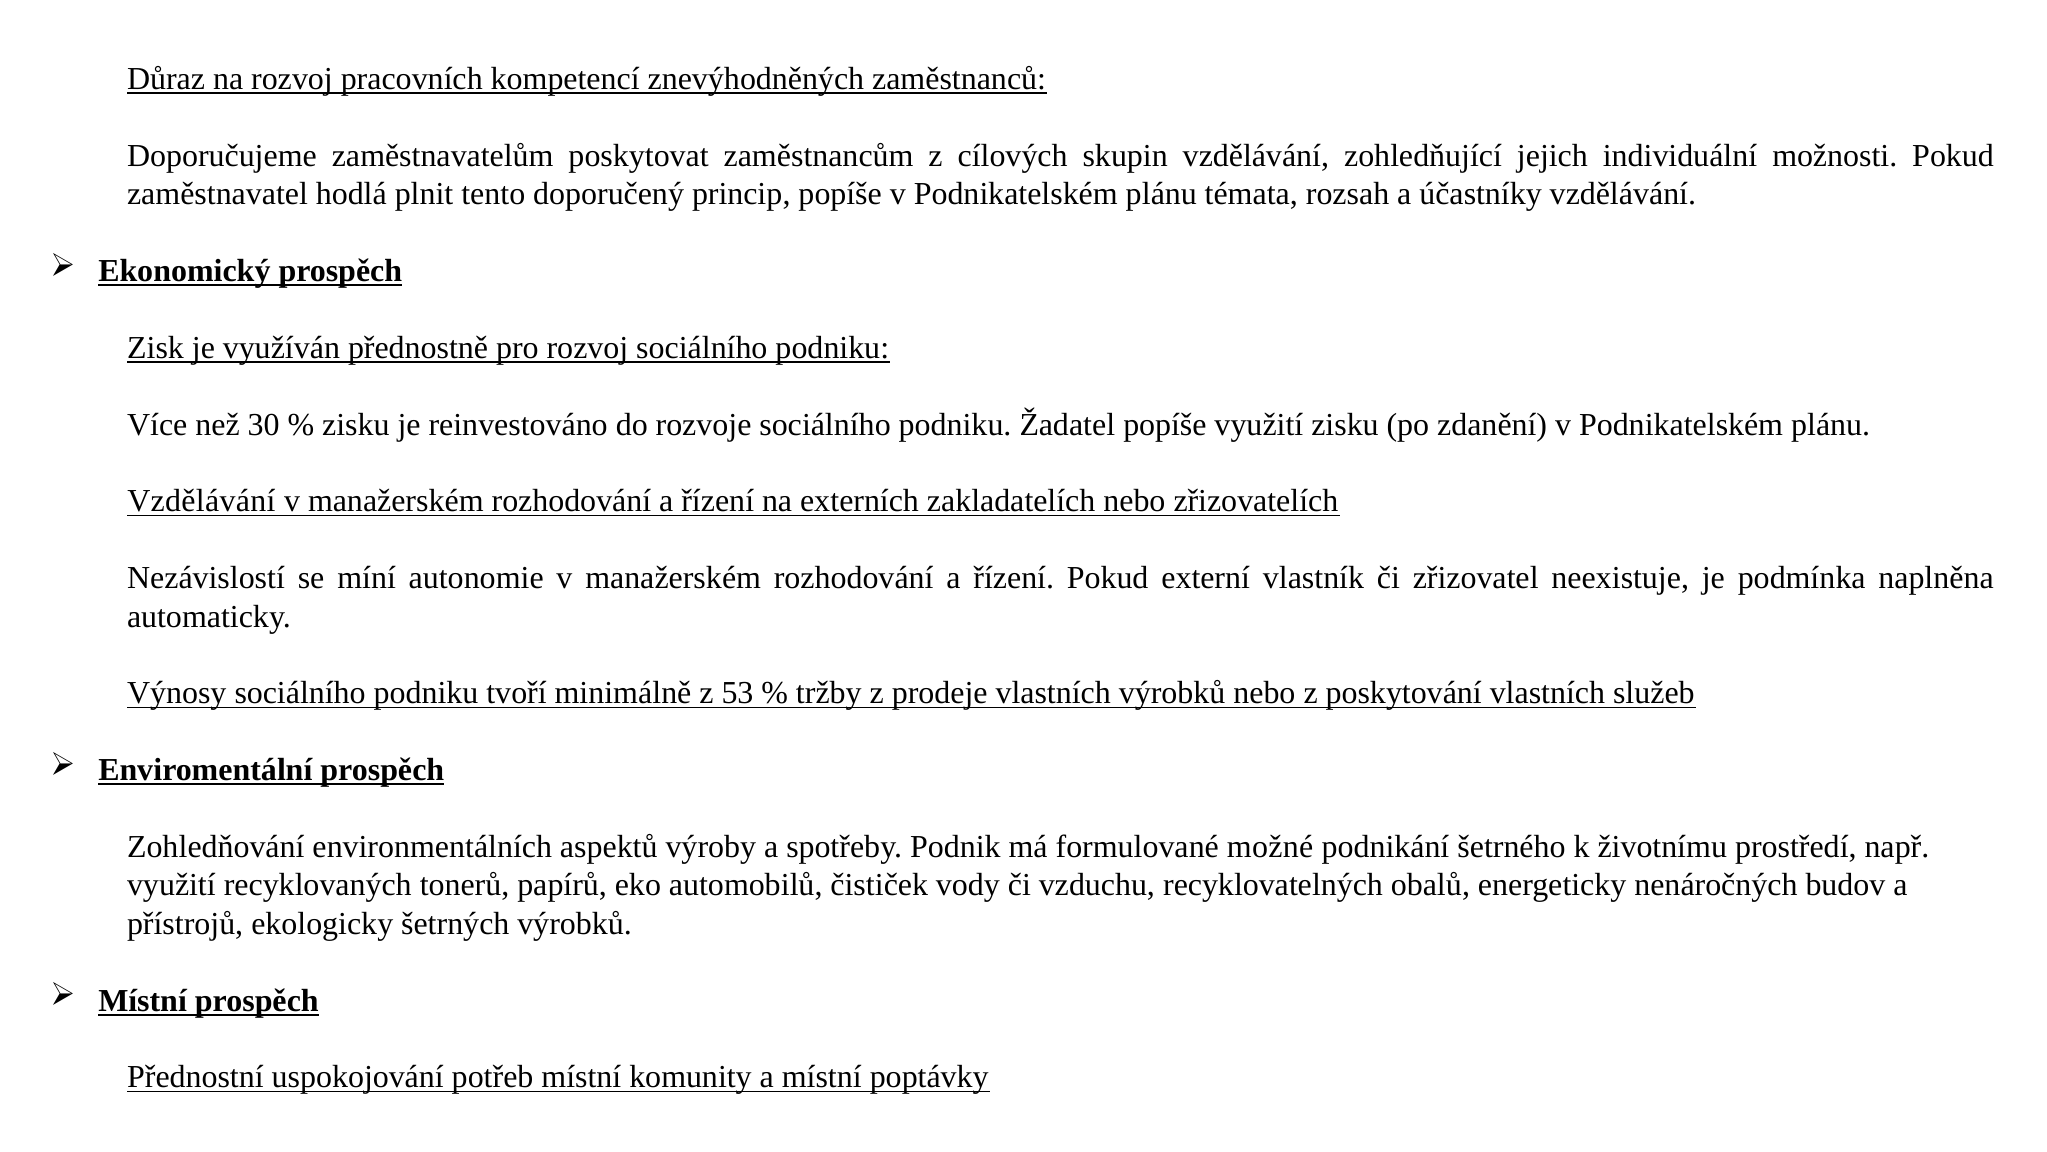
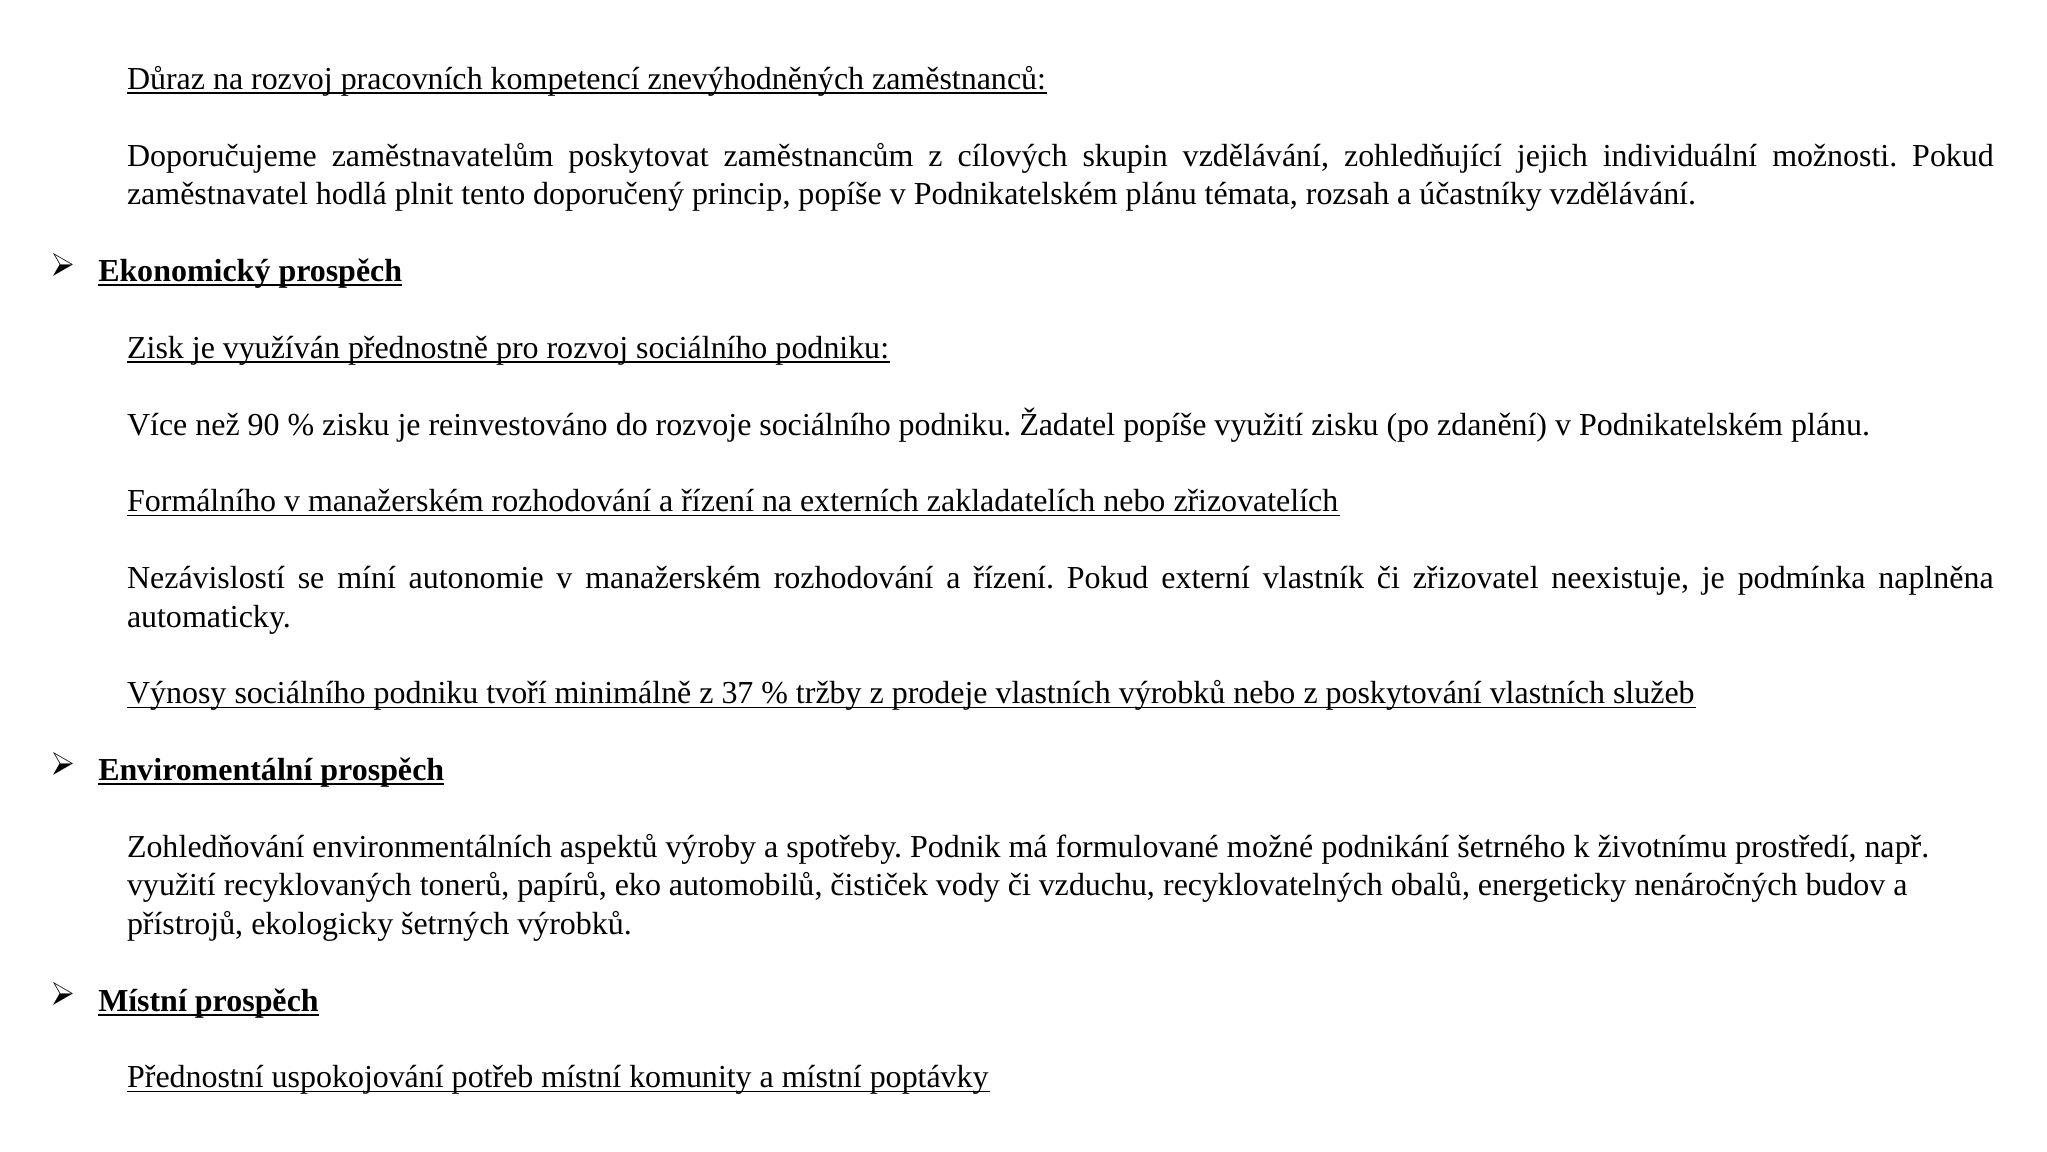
30: 30 -> 90 (264, 424)
Vzdělávání: Vzdělávání -> Formálního (202, 501)
53: 53 -> 37 (738, 693)
